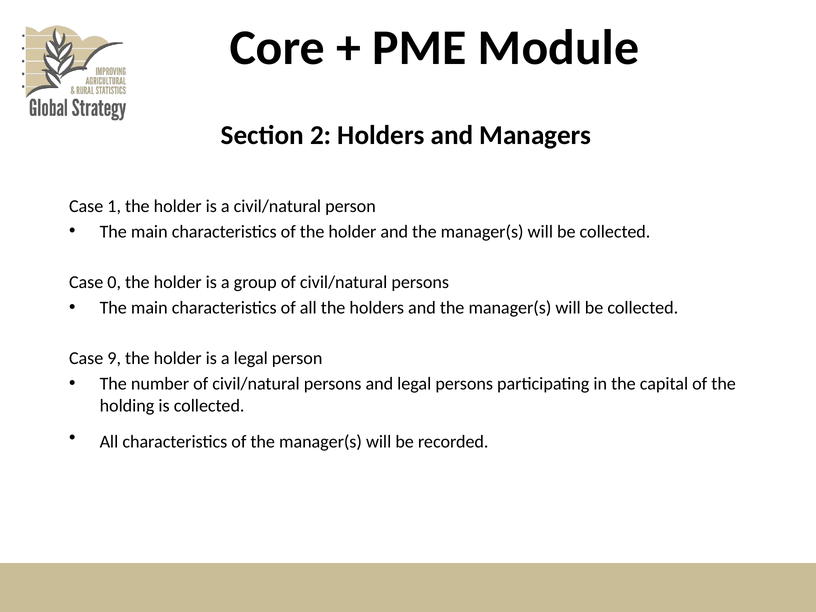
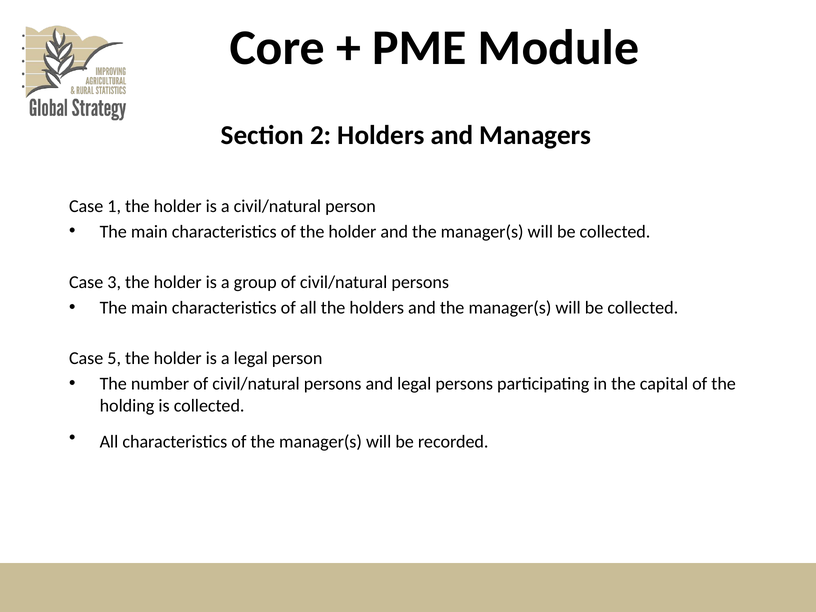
0: 0 -> 3 (114, 282)
9: 9 -> 5 (114, 358)
